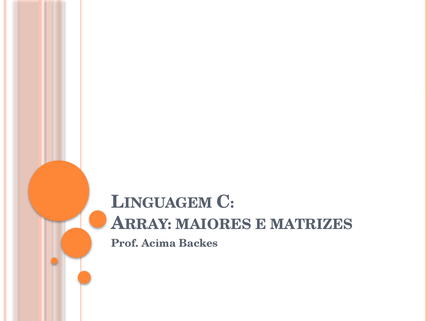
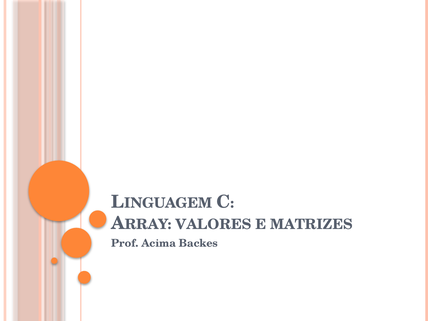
MAIORES: MAIORES -> VALORES (214, 225)
